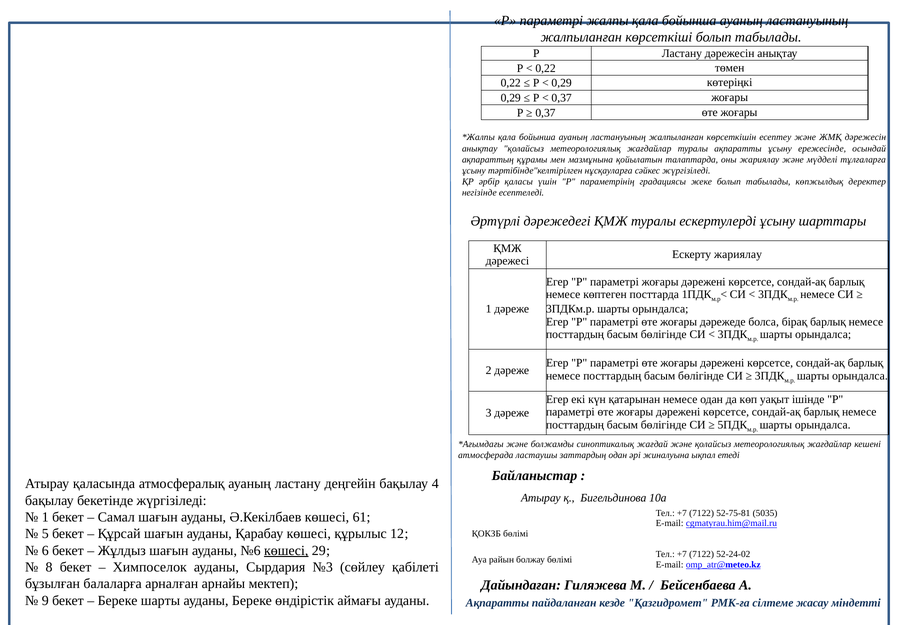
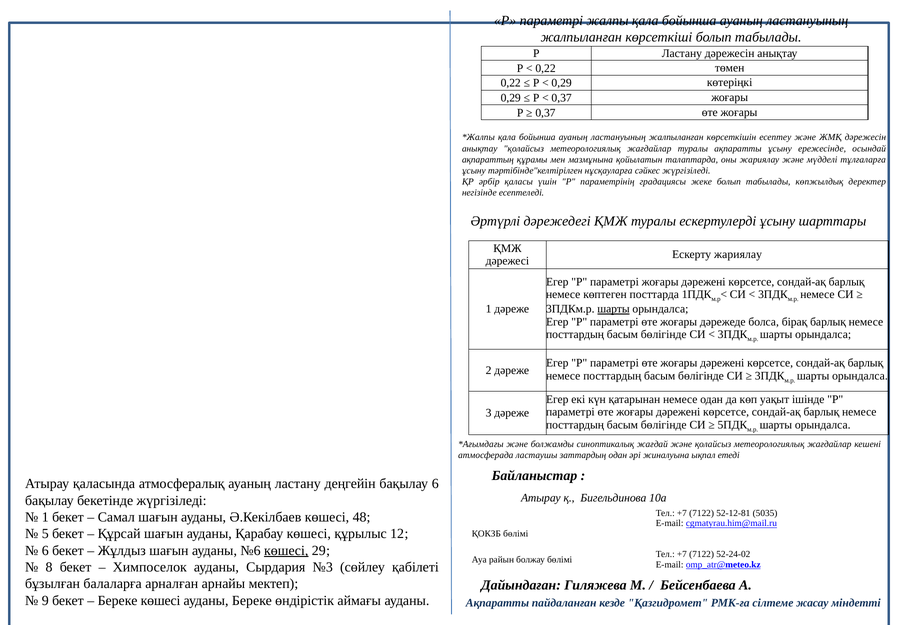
шарты underline: none -> present (614, 309)
бақылау 4: 4 -> 6 (435, 484)
52-75-81: 52-75-81 -> 52-12-81 (733, 513)
61: 61 -> 48 (362, 517)
Береке шарты: шарты -> көшесі (161, 601)
